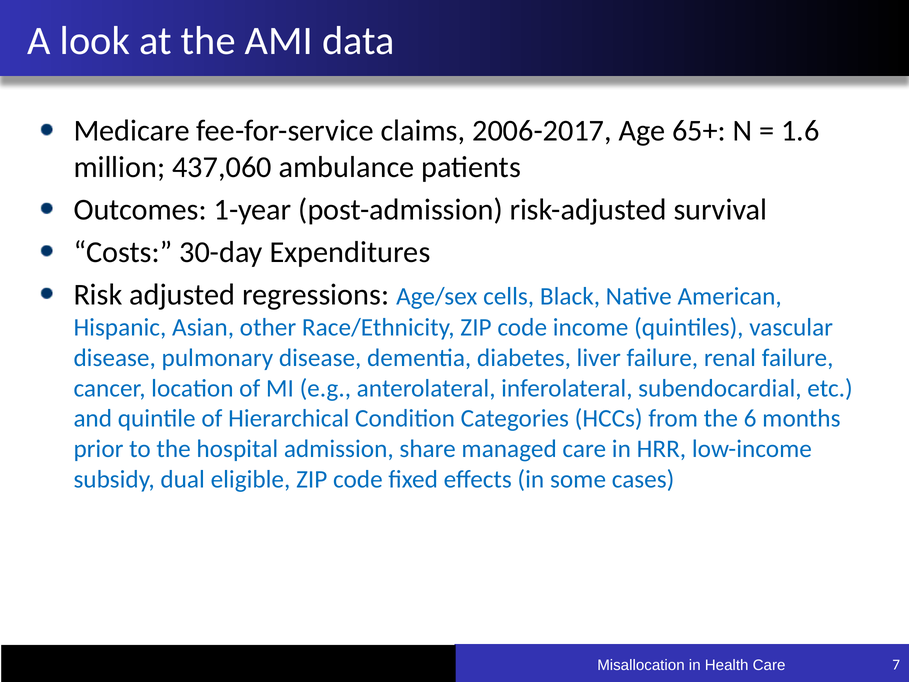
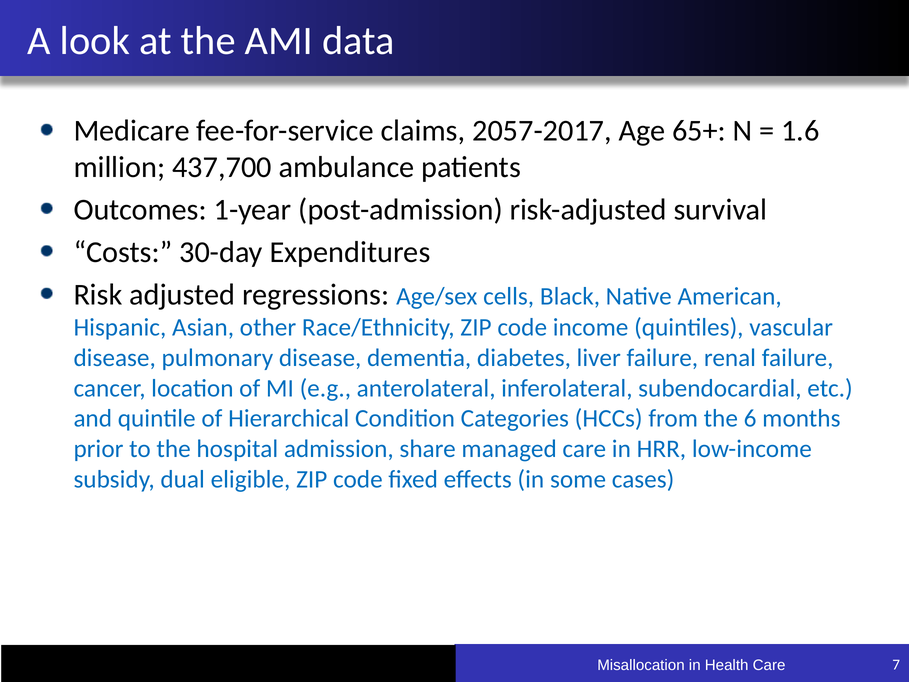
2006-2017: 2006-2017 -> 2057-2017 (542, 131)
437,060: 437,060 -> 437,700 (222, 167)
